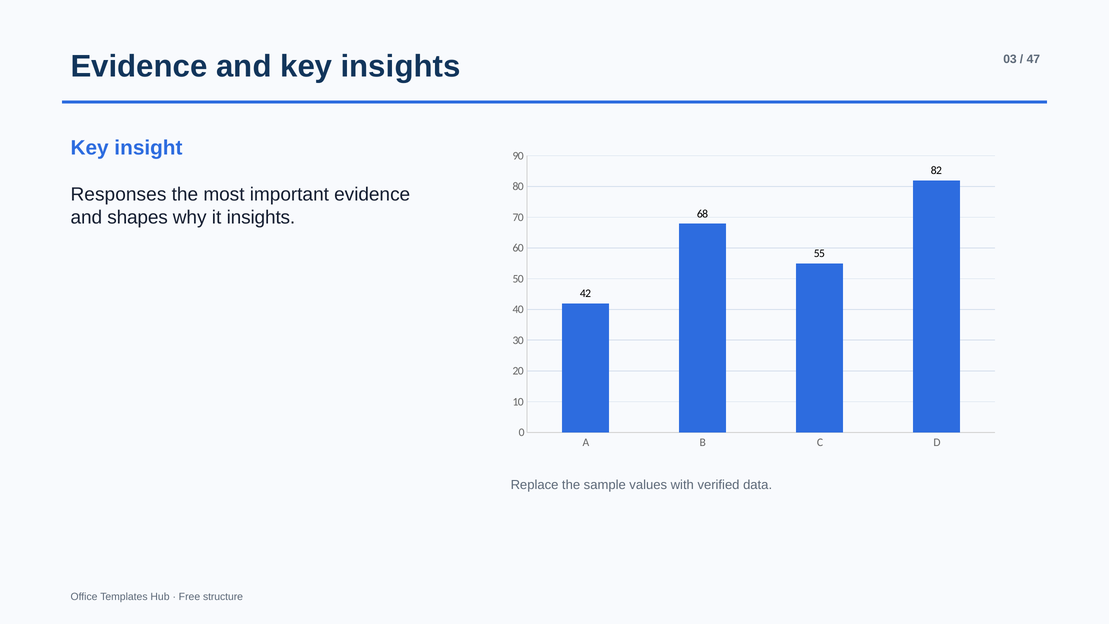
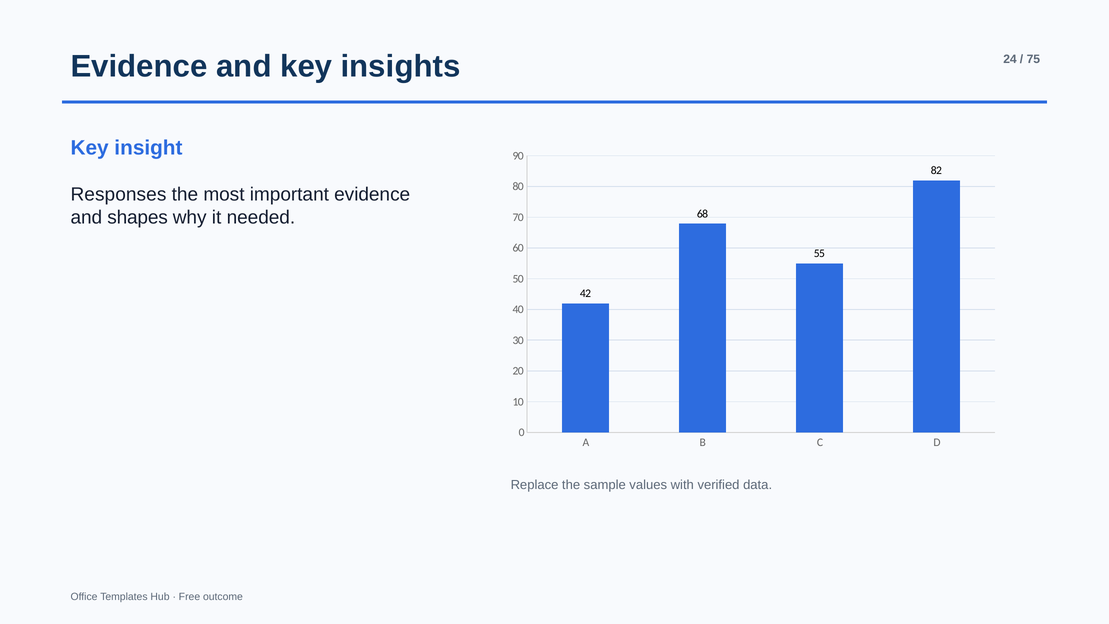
03: 03 -> 24 (1010, 59)
47: 47 -> 75 (1033, 59)
it insights: insights -> needed (261, 217)
structure: structure -> outcome (223, 597)
